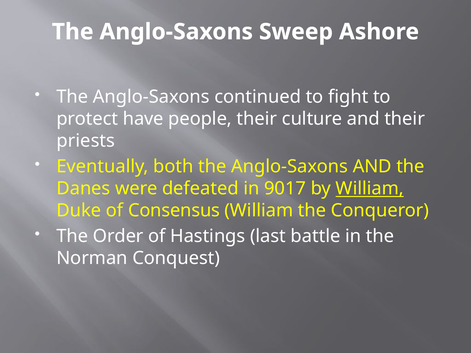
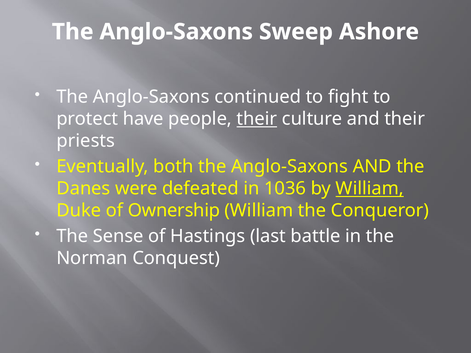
their underline: none -> present (257, 119)
9017: 9017 -> 1036 (285, 189)
Consensus: Consensus -> Ownership (174, 211)
Order: Order -> Sense (118, 236)
